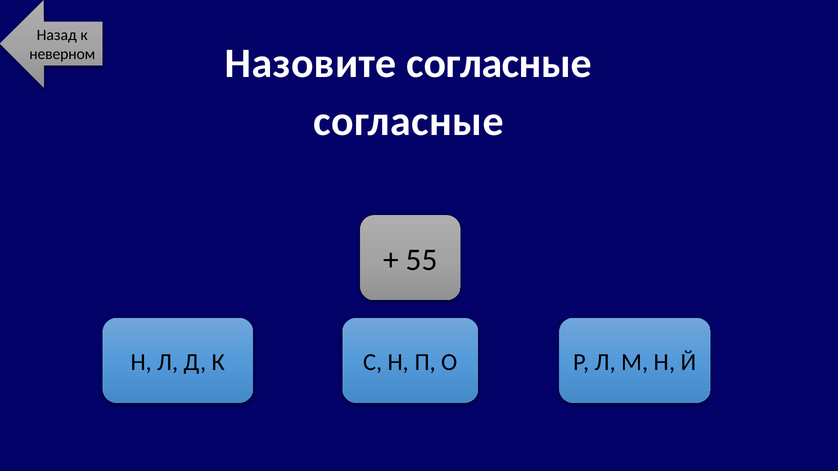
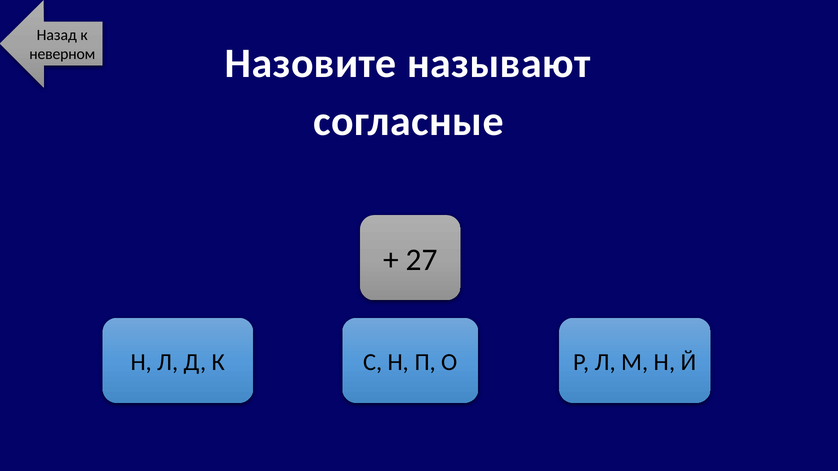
Назовите согласные: согласные -> называют (499, 64)
55: 55 -> 27 (422, 260)
